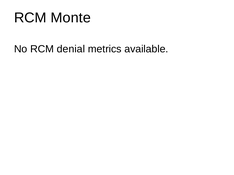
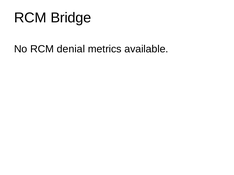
Monte: Monte -> Bridge (71, 18)
